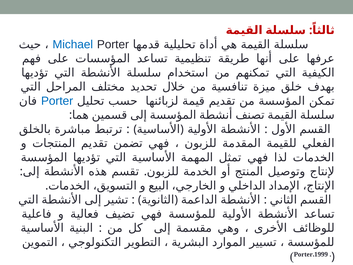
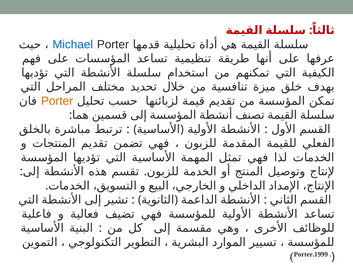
Porter colour: blue -> orange (57, 101)
